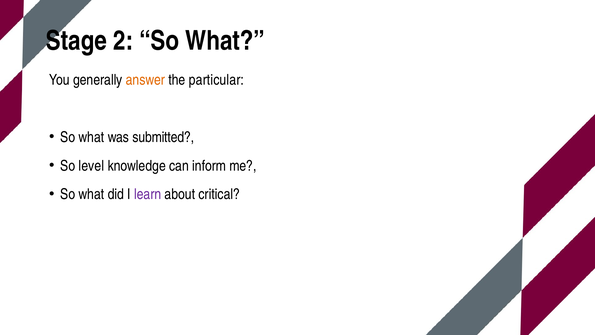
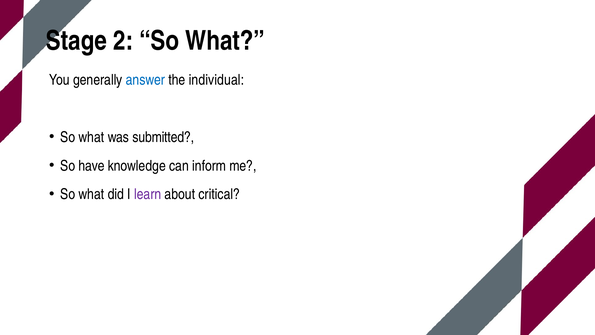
answer colour: orange -> blue (145, 80)
particular: particular -> individual (216, 80)
level: level -> have (91, 166)
